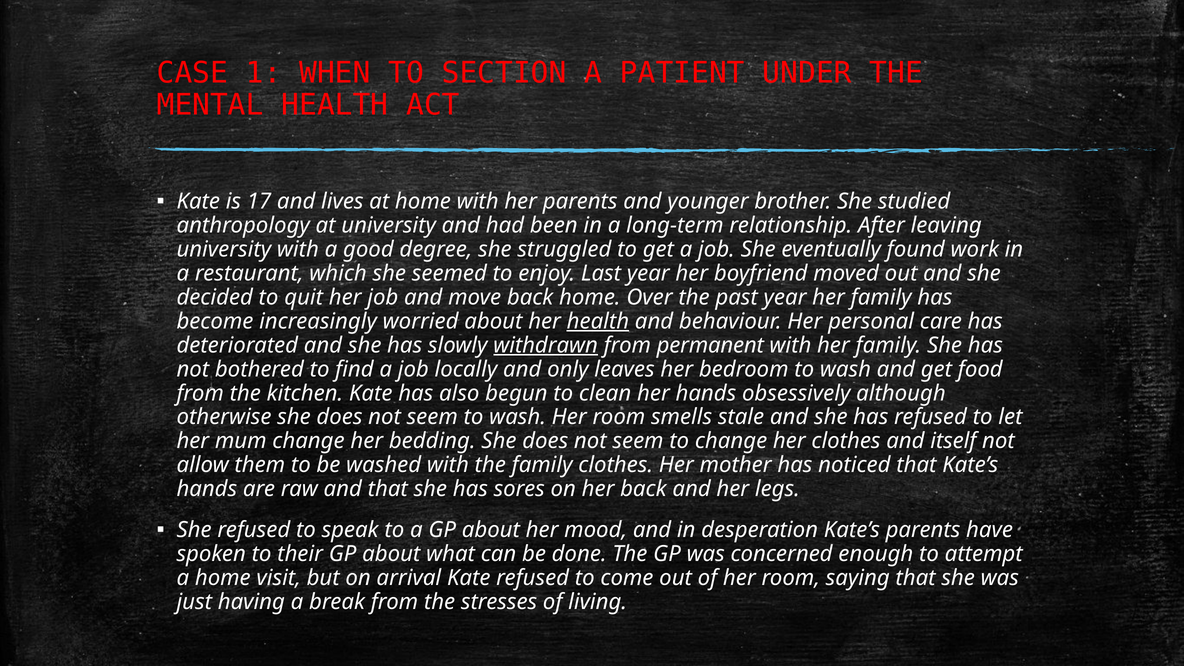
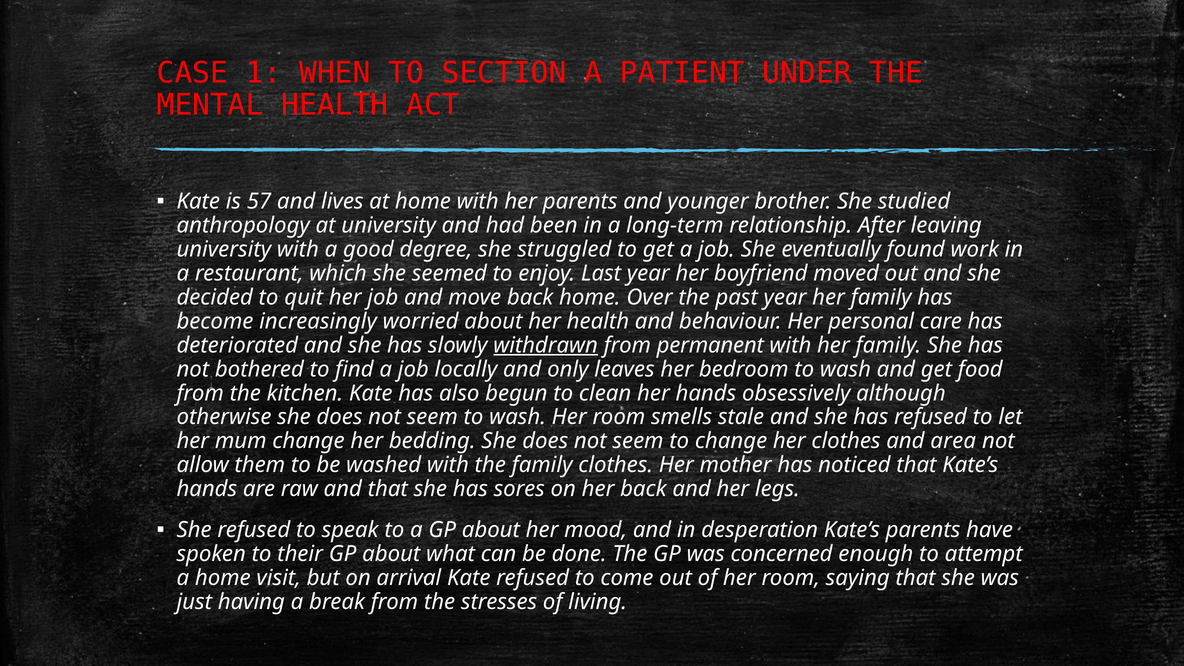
17: 17 -> 57 (259, 201)
health underline: present -> none (598, 321)
itself: itself -> area (953, 441)
